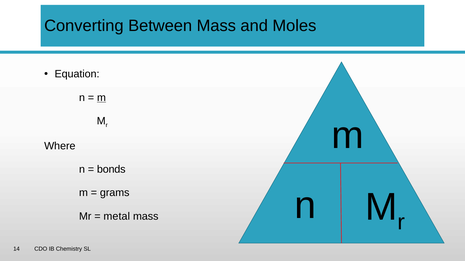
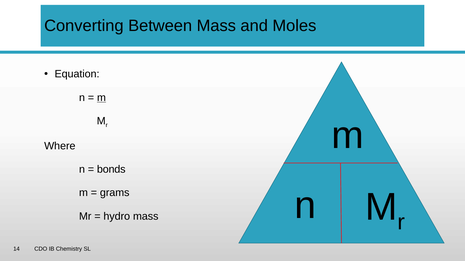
metal: metal -> hydro (117, 217)
